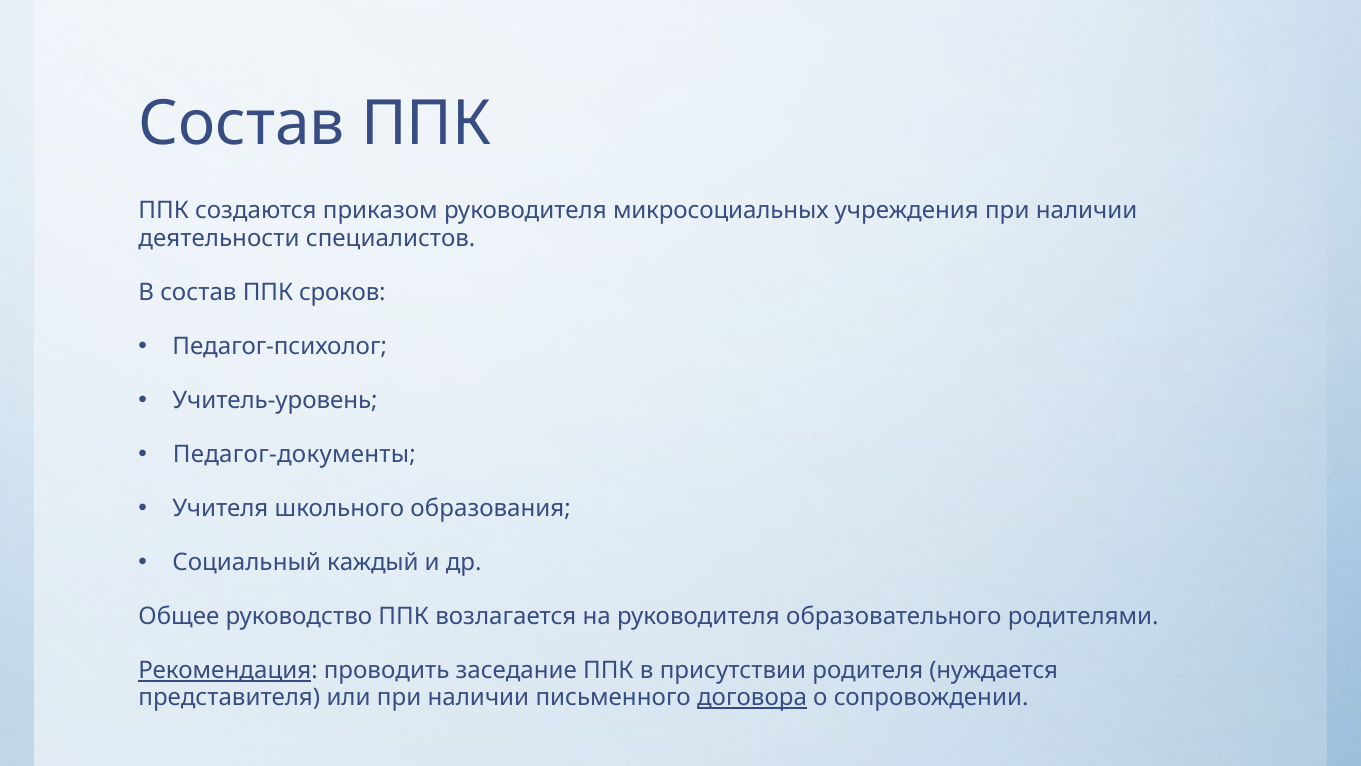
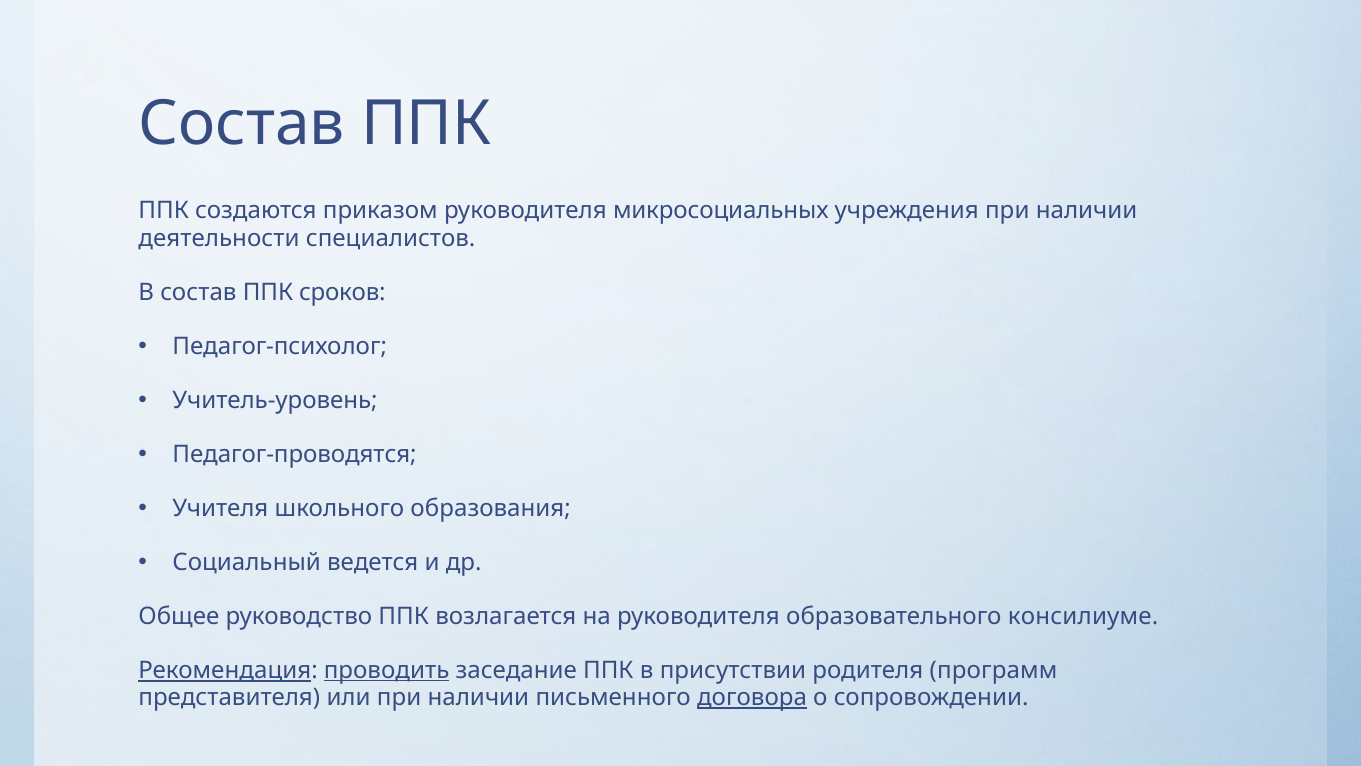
Педагог-документы: Педагог-документы -> Педагог-проводятся (295, 454)
каждый: каждый -> ведется (373, 562)
родителями: родителями -> консилиуме (1083, 616)
проводить underline: none -> present (387, 670)
нуждается: нуждается -> программ (993, 670)
